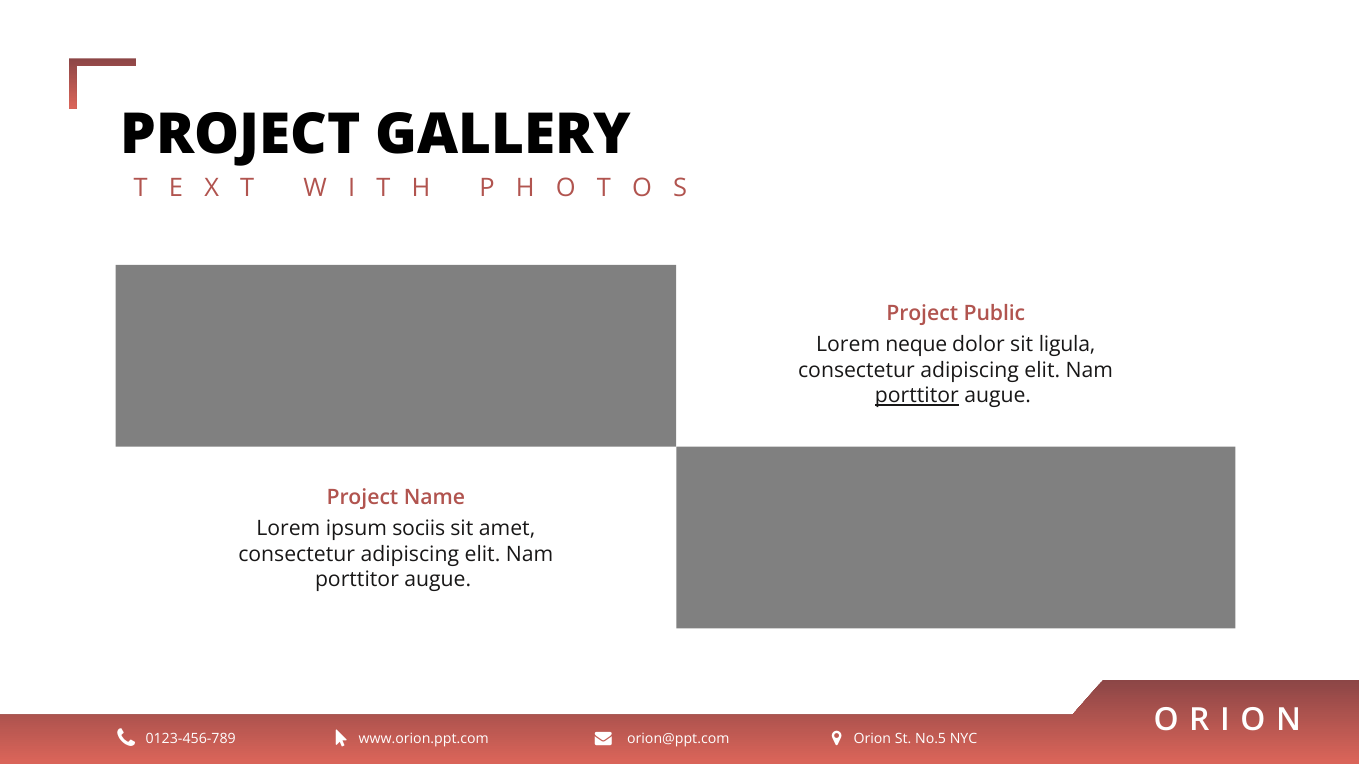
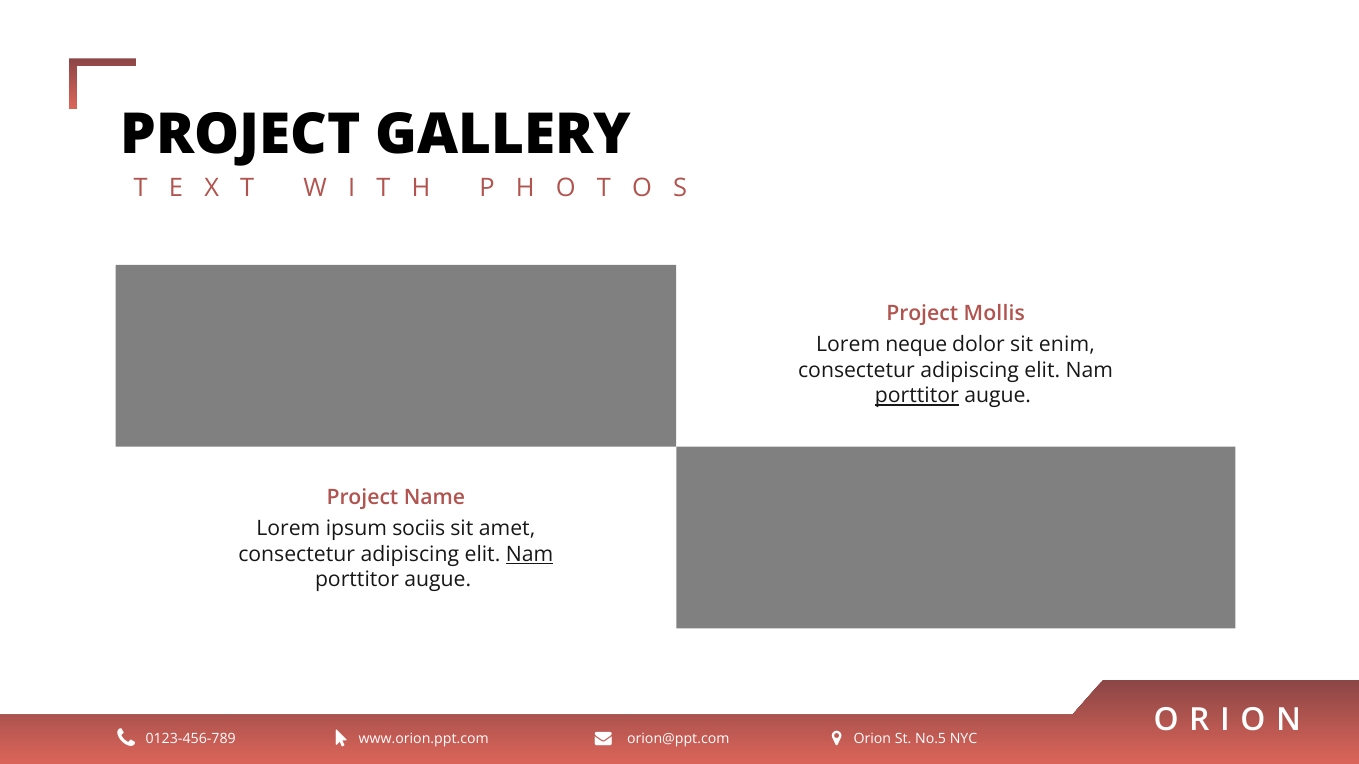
Public: Public -> Mollis (994, 313)
ligula: ligula -> enim (1067, 345)
Nam underline: none -> present (530, 555)
